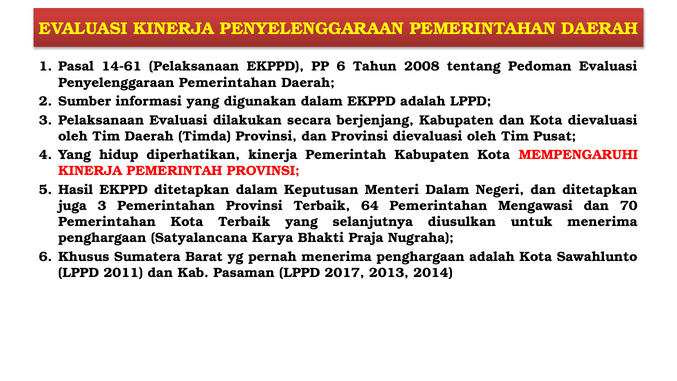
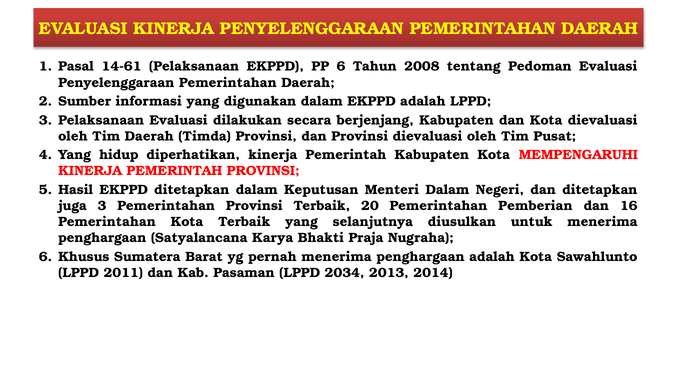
64: 64 -> 20 (370, 206)
Mengawasi: Mengawasi -> Pemberian (535, 206)
70: 70 -> 16 (629, 206)
2017: 2017 -> 2034 (345, 273)
